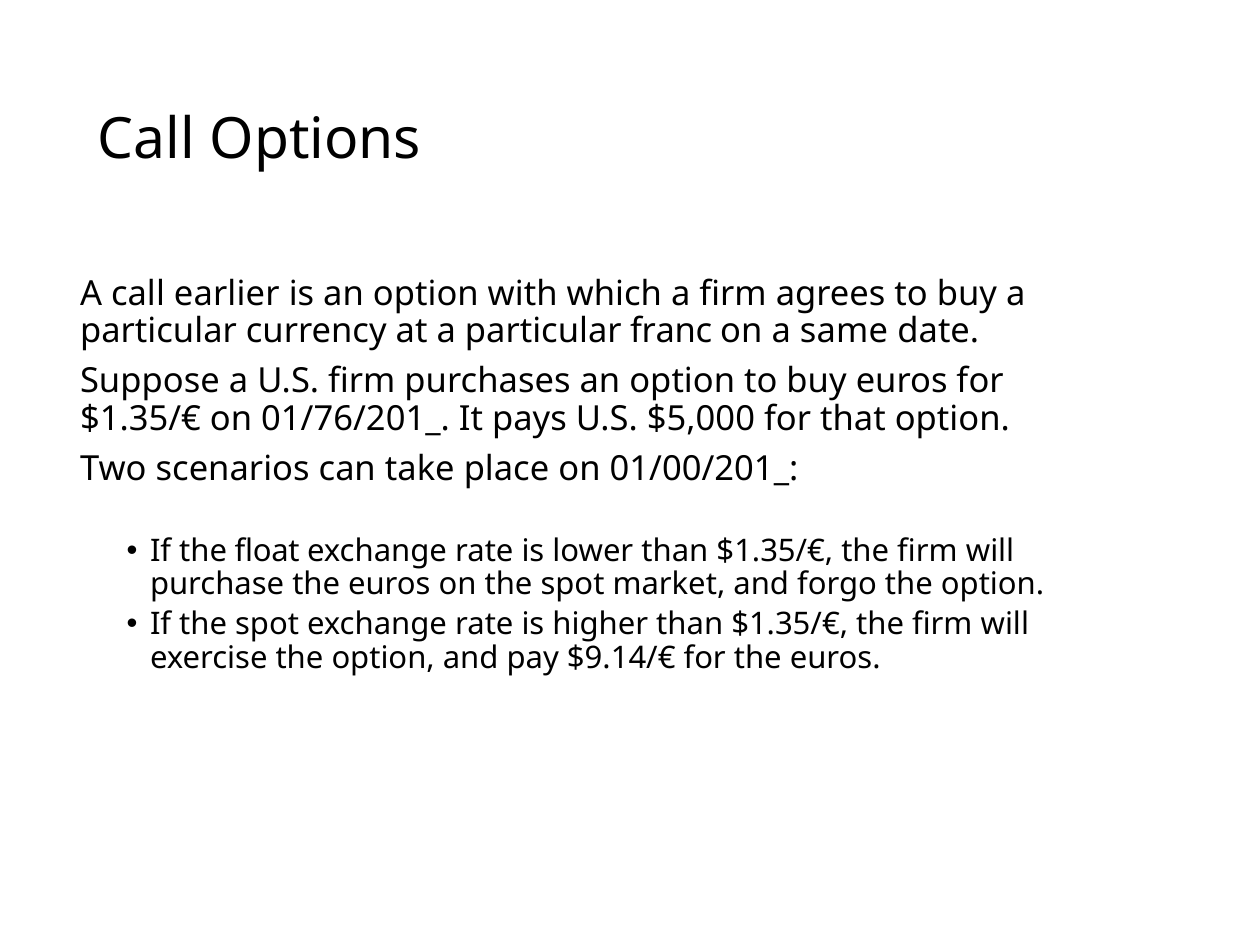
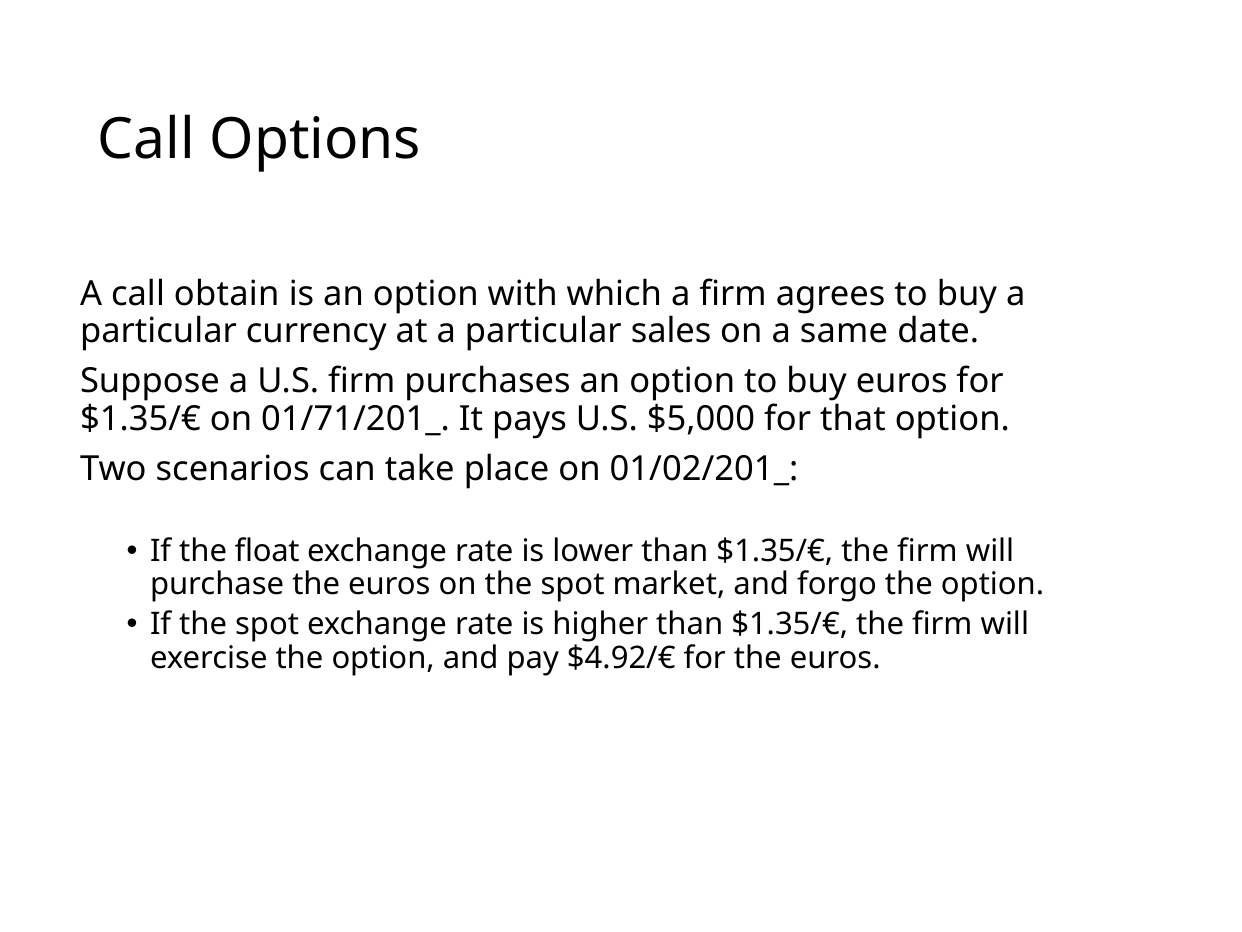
earlier: earlier -> obtain (227, 294)
franc: franc -> sales (671, 331)
01/76/201_: 01/76/201_ -> 01/71/201_ (356, 419)
01/00/201_: 01/00/201_ -> 01/02/201_ (704, 469)
$9.14/€: $9.14/€ -> $4.92/€ (621, 658)
